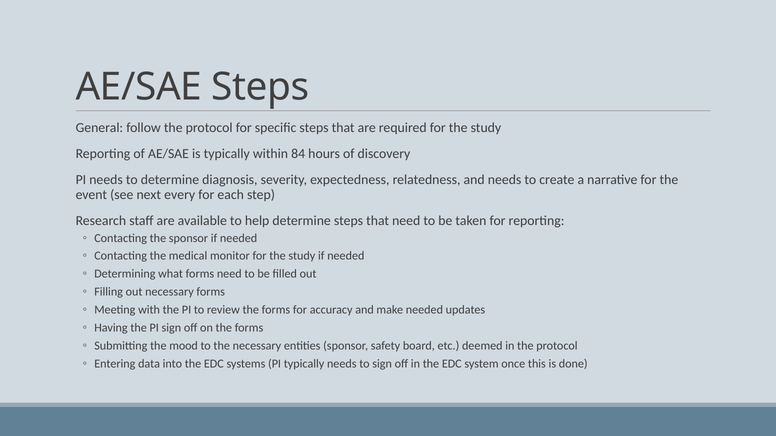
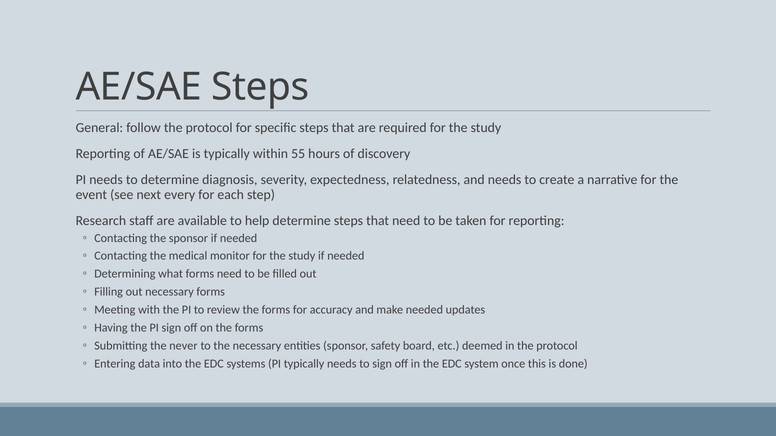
84: 84 -> 55 (298, 154)
mood: mood -> never (183, 346)
